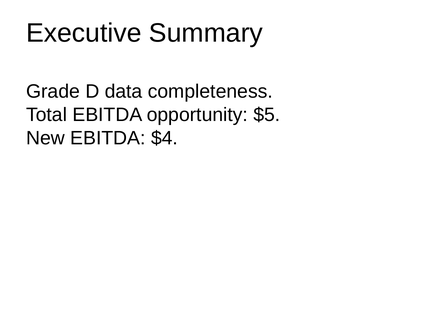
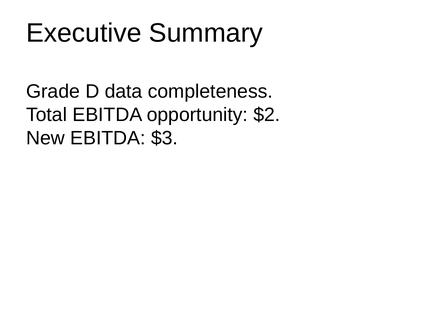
$5: $5 -> $2 (267, 115)
$4: $4 -> $3 (164, 138)
